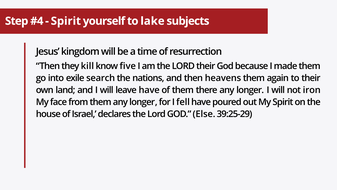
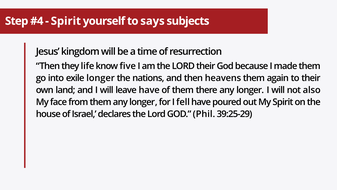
lake: lake -> says (152, 21)
kill: kill -> life (87, 66)
exile search: search -> longer (101, 78)
iron: iron -> also (312, 90)
Else: Else -> Phil (204, 114)
